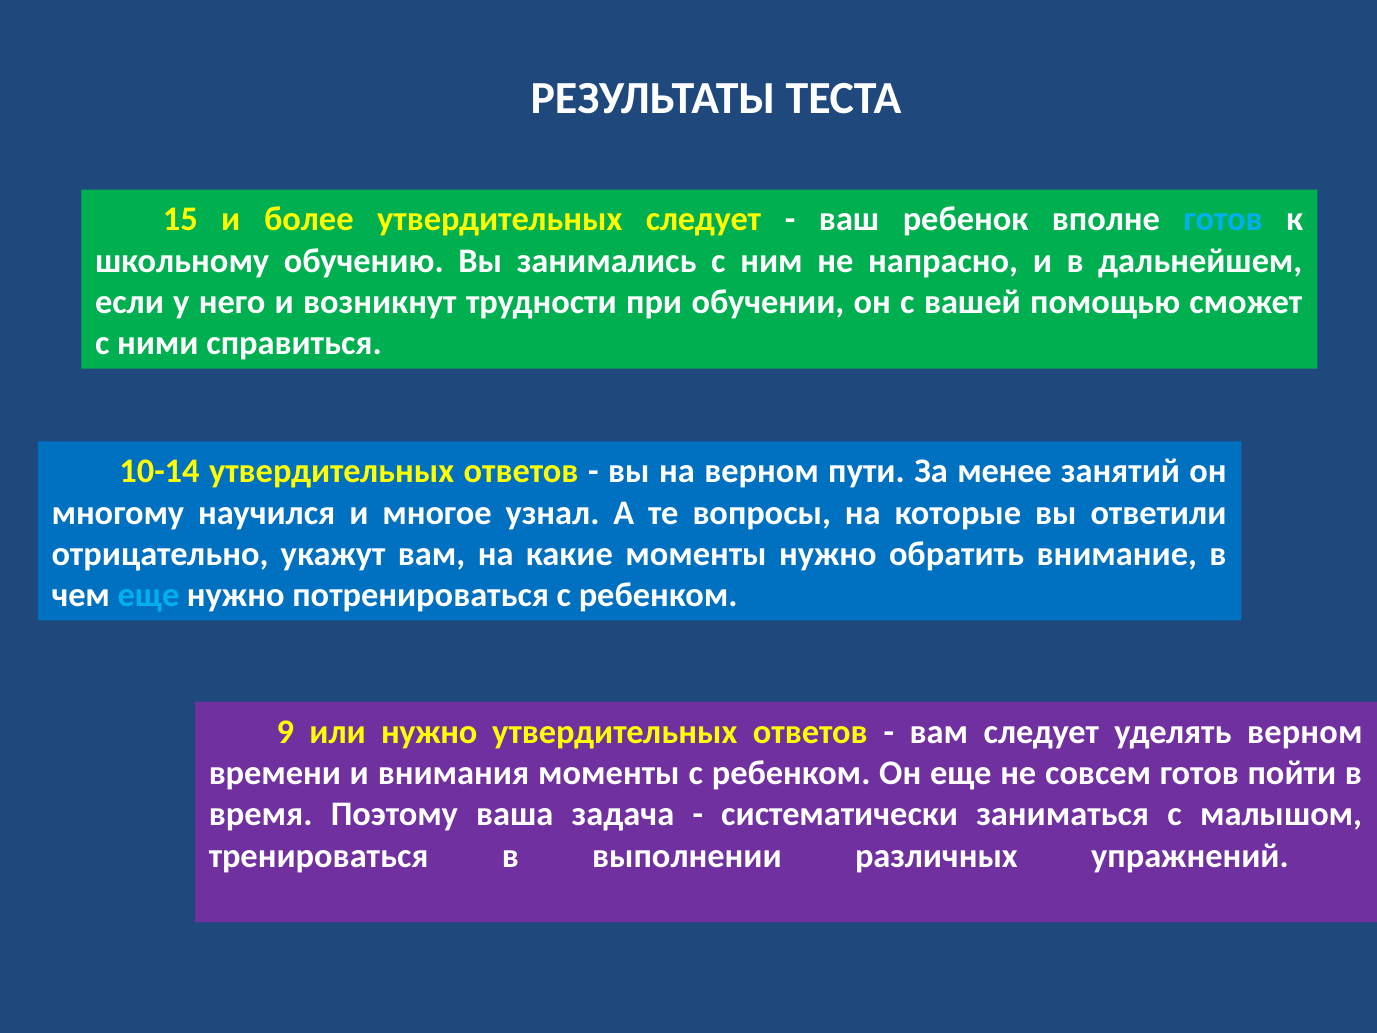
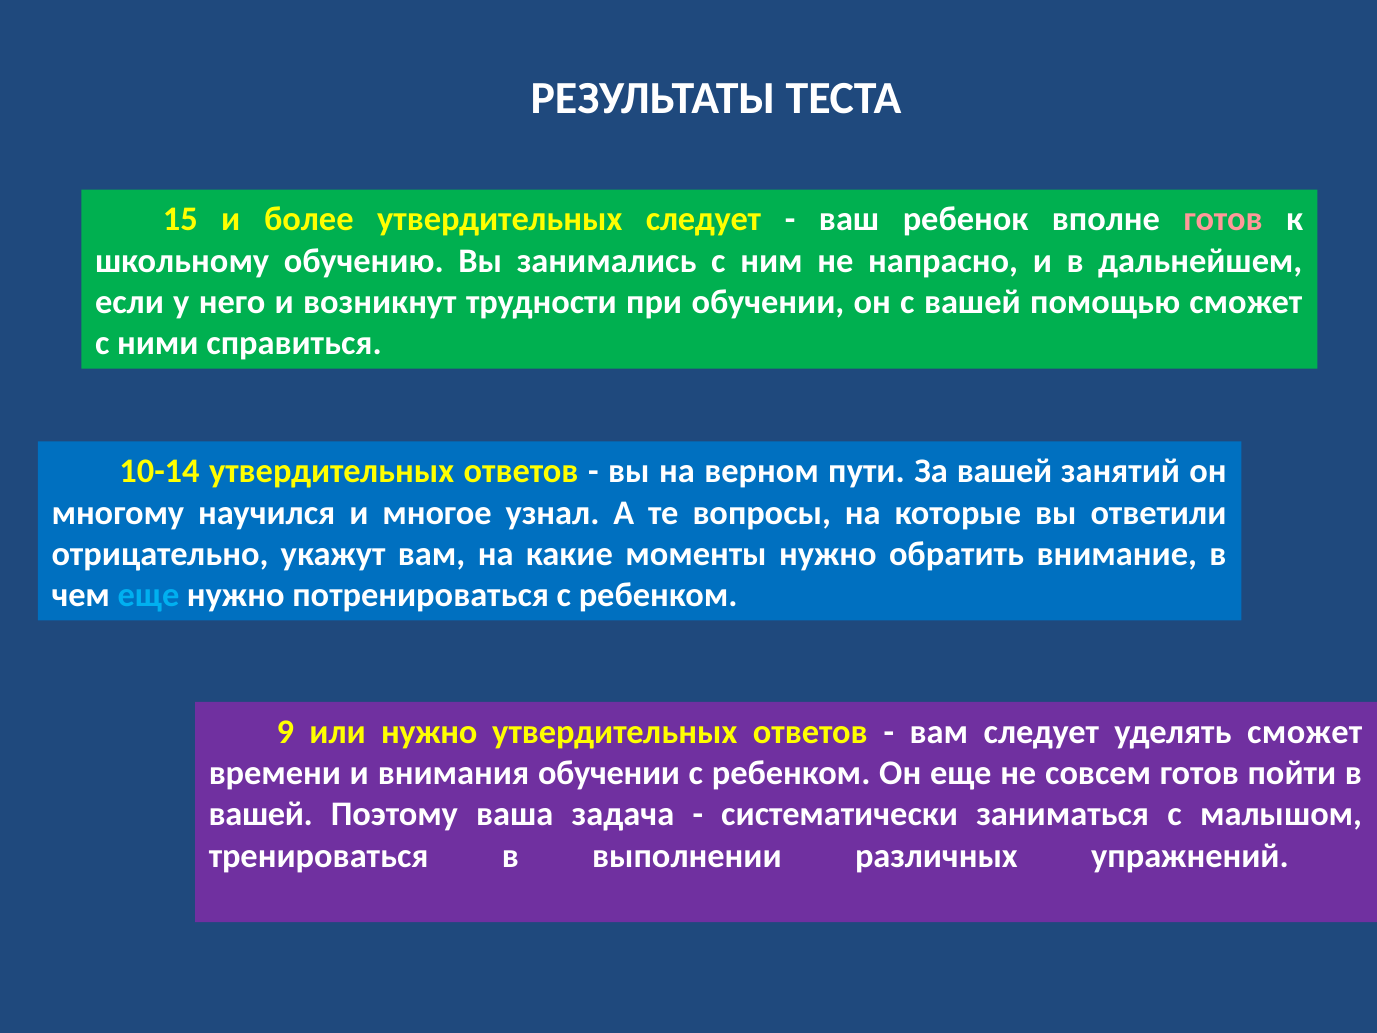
готов colour: light blue -> pink (1223, 220)
За менее: менее -> вашей (1005, 471)
уделять верном: верном -> сможет (1305, 732)
внимания моменты: моменты -> обучении (609, 773)
время: время -> вашей (261, 814)
